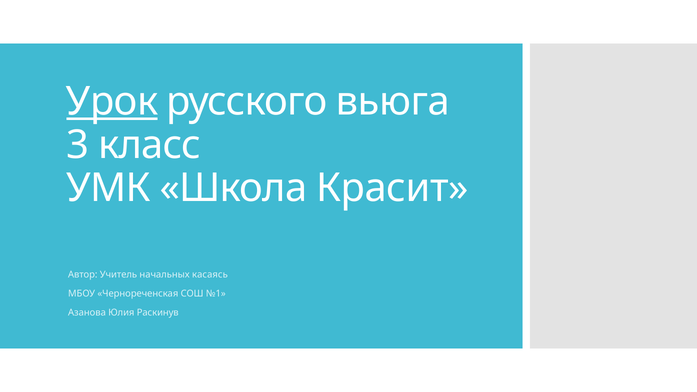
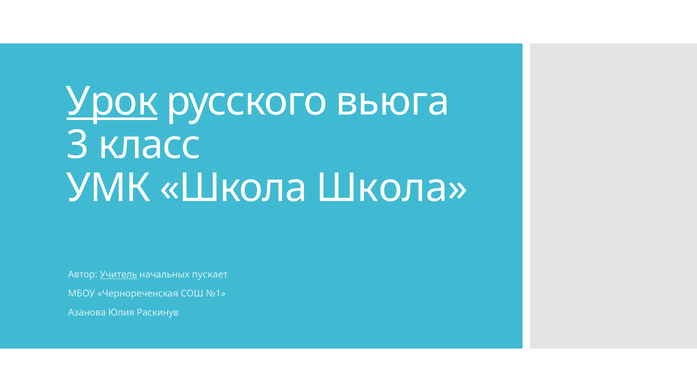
Школа Красит: Красит -> Школа (392, 188)
Учитель underline: none -> present (118, 275)
касаясь: касаясь -> пускает (210, 275)
